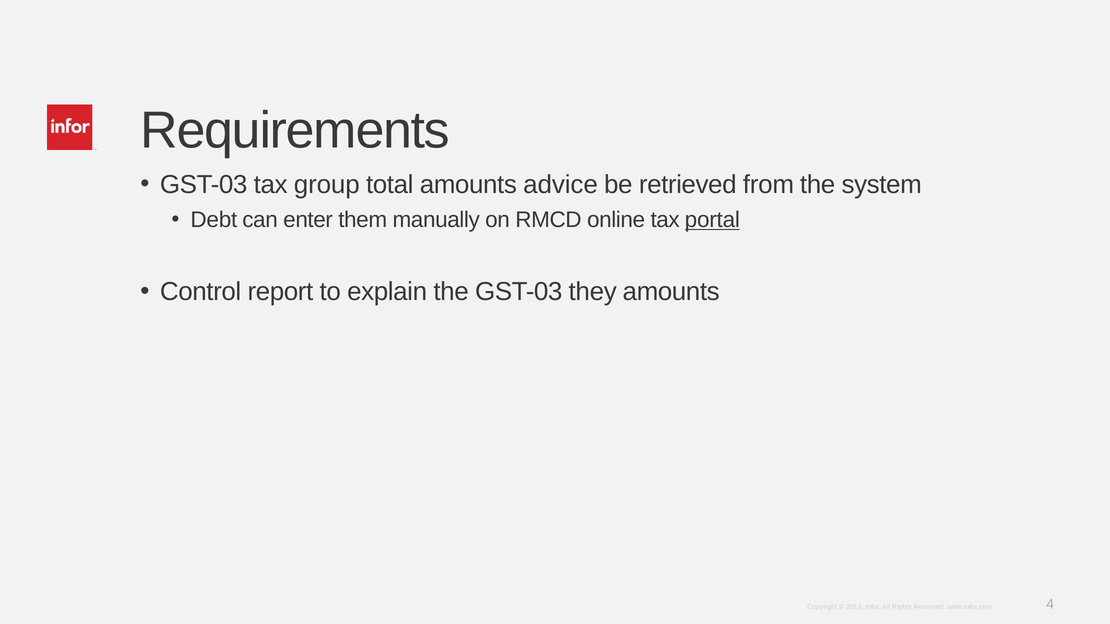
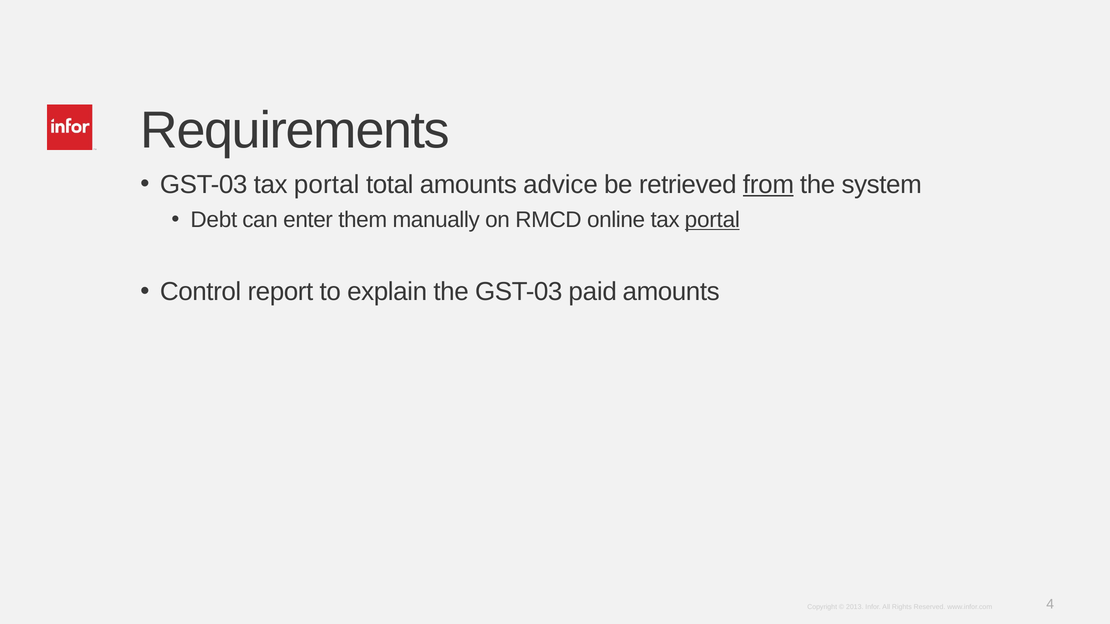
GST-03 tax group: group -> portal (327, 185)
from underline: none -> present (768, 185)
they: they -> paid (593, 292)
